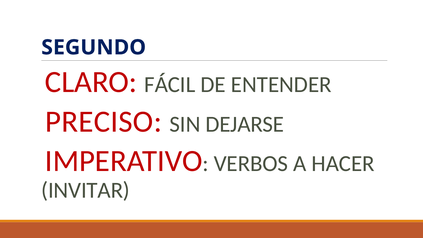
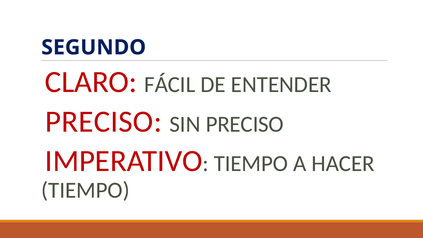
SIN DEJARSE: DEJARSE -> PRECISO (245, 124)
VERBOS: VERBOS -> TIEMPO (251, 164)
INVITAR: INVITAR -> TIEMPO (85, 190)
